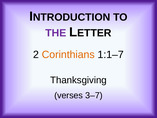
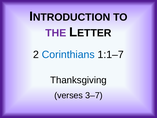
Corinthians colour: orange -> blue (68, 55)
